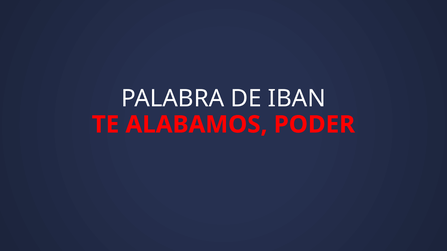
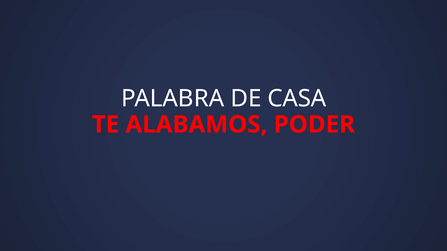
IBAN: IBAN -> CASA (297, 99)
